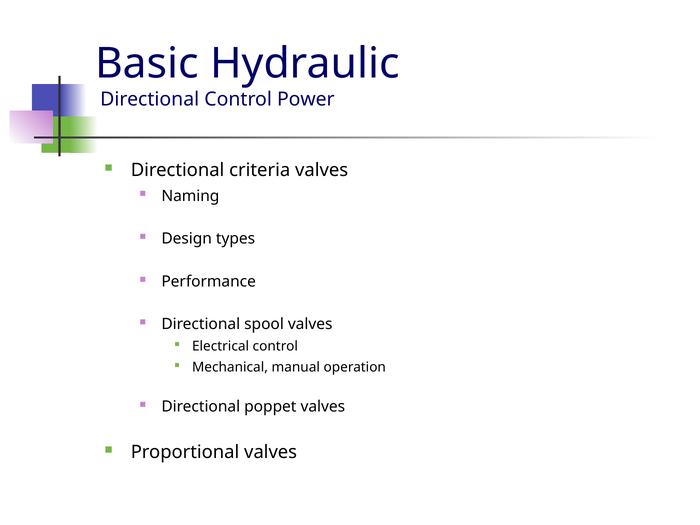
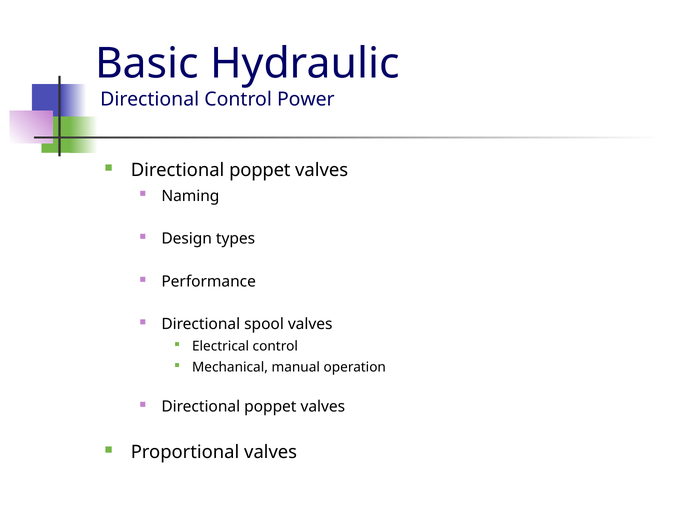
criteria: criteria -> poppet (260, 170)
